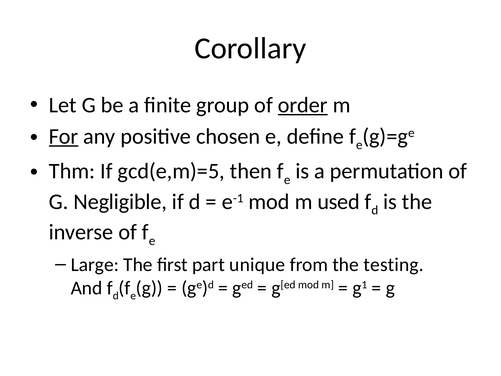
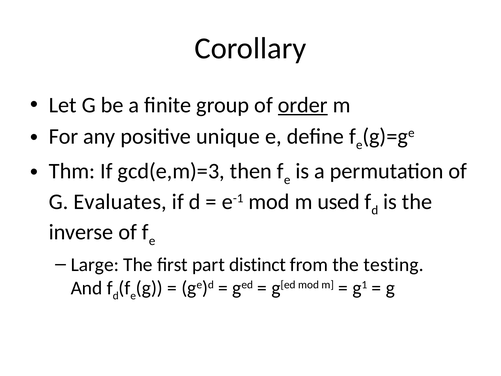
For underline: present -> none (64, 136)
chosen: chosen -> unique (228, 136)
gcd(e,m)=5: gcd(e,m)=5 -> gcd(e,m)=3 (171, 171)
Negligible: Negligible -> Evaluates (120, 202)
unique: unique -> distinct (258, 264)
